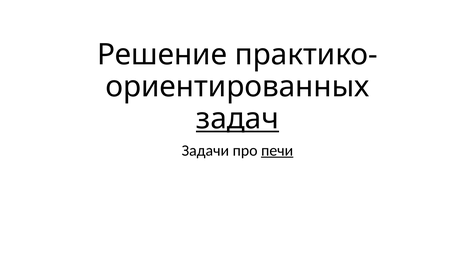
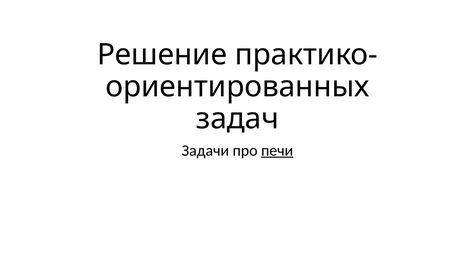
задач underline: present -> none (237, 119)
